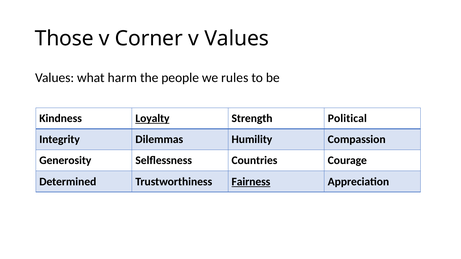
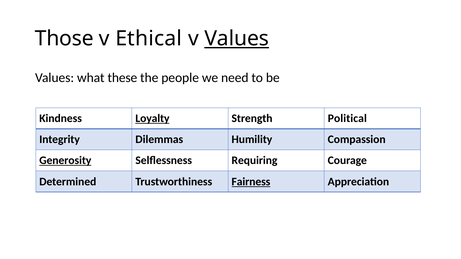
Corner: Corner -> Ethical (149, 39)
Values underline: none -> present (237, 39)
harm: harm -> these (122, 78)
rules: rules -> need (235, 78)
Generosity underline: none -> present (65, 161)
Countries: Countries -> Requiring (254, 161)
